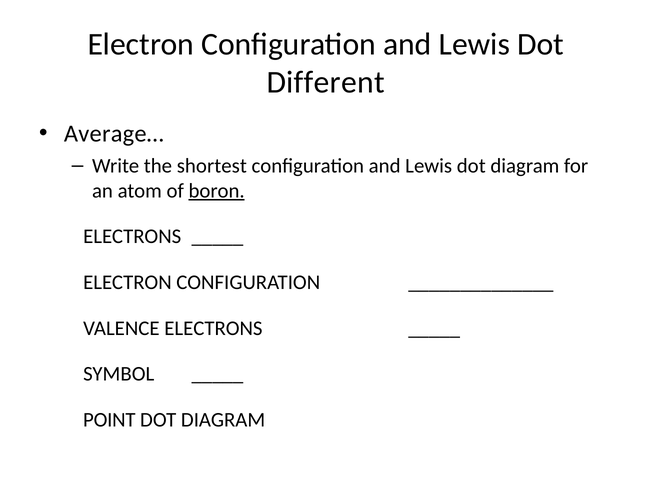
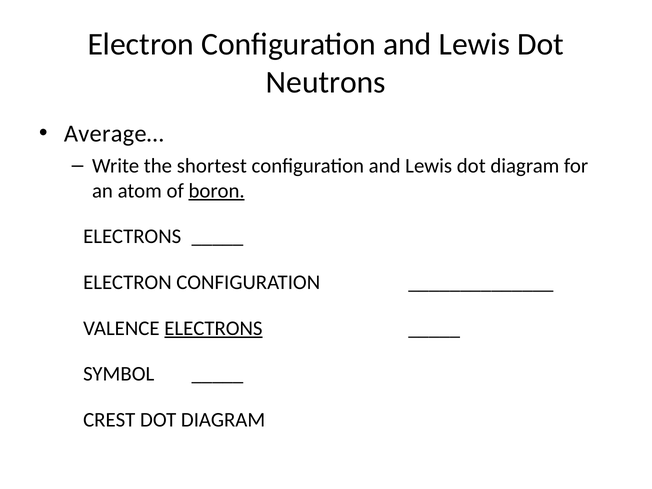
Different: Different -> Neutrons (326, 82)
ELECTRONS underline: none -> present (213, 328)
POINT: POINT -> CREST (109, 420)
